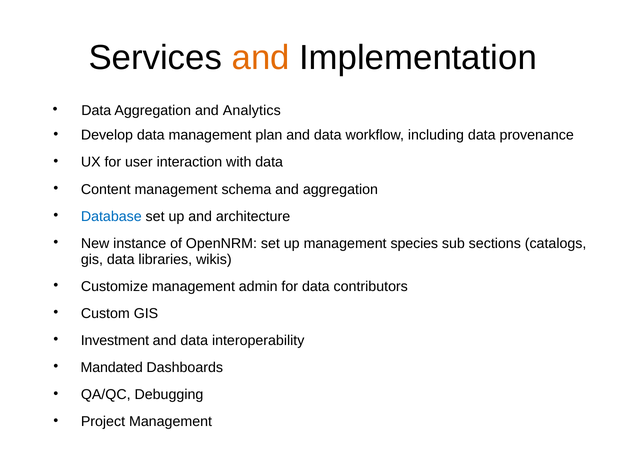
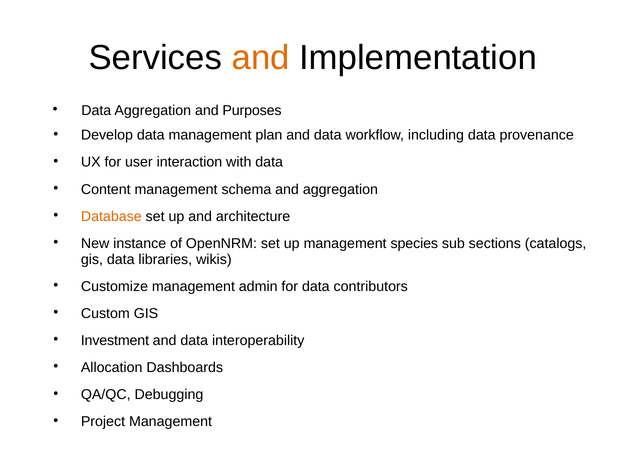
Analytics: Analytics -> Purposes (252, 110)
Database colour: blue -> orange (111, 216)
Mandated: Mandated -> Allocation (112, 367)
